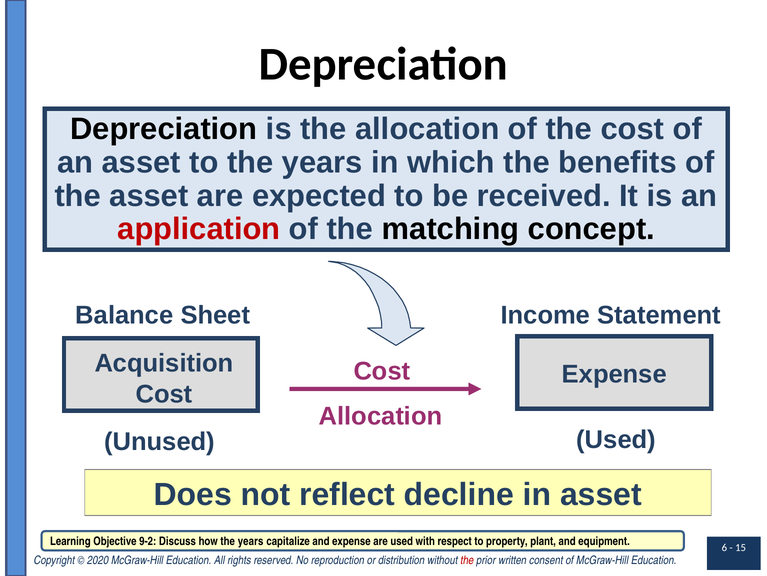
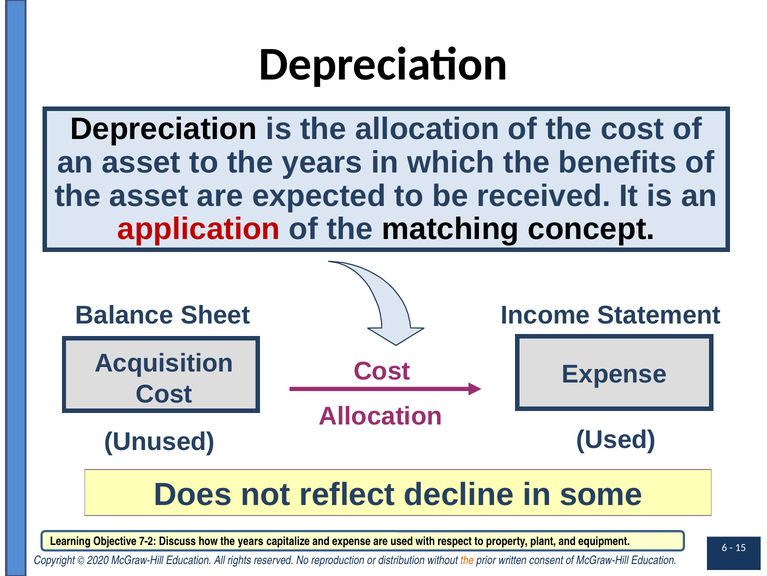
in asset: asset -> some (601, 494)
9-2: 9-2 -> 7-2 (148, 541)
the colour: red -> orange (467, 560)
